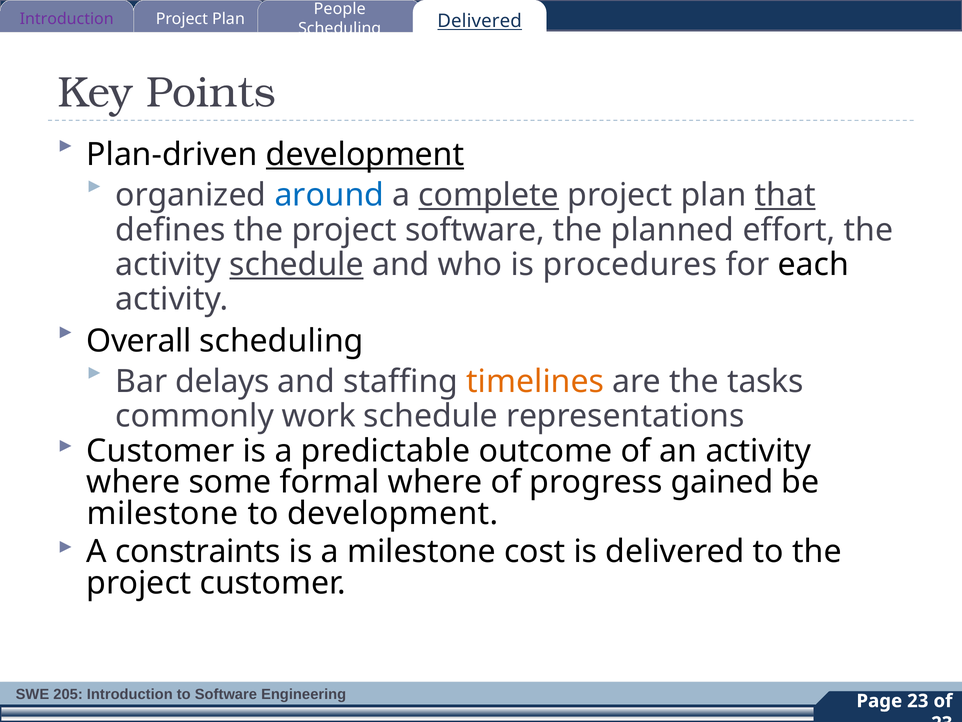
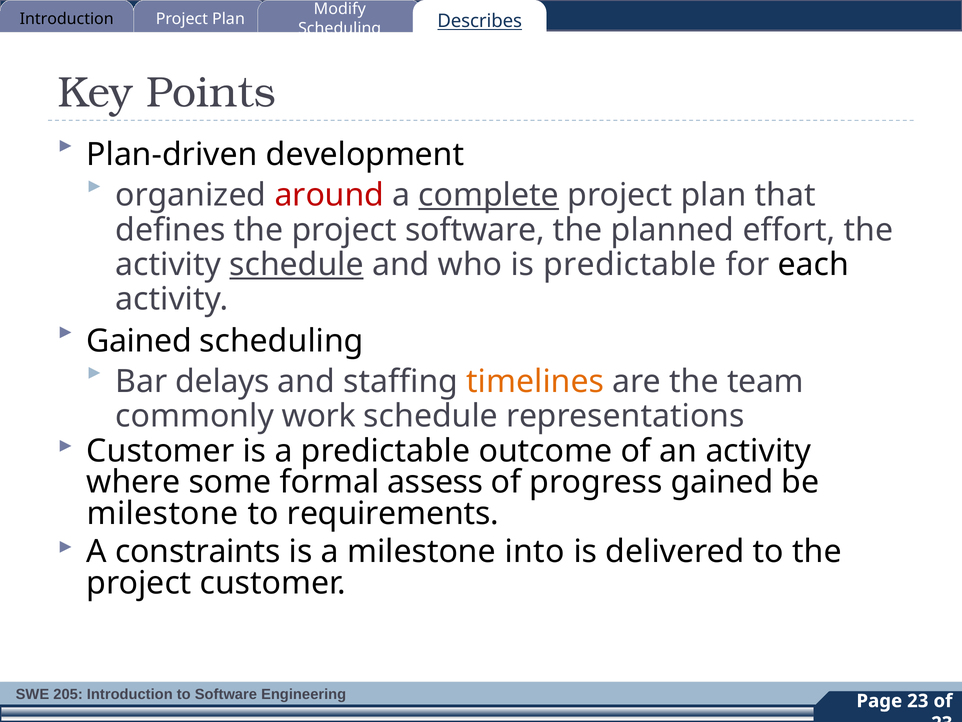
People: People -> Modify (340, 9)
Introduction colour: purple -> black (67, 19)
Scheduling Delivered: Delivered -> Describes (480, 21)
development underline: present -> none (365, 155)
around colour: blue -> red (329, 195)
that underline: present -> none (785, 195)
is procedures: procedures -> predictable (630, 264)
Overall: Overall -> Gained (139, 341)
tasks: tasks -> team (765, 381)
formal where: where -> assess (435, 482)
to development: development -> requirements (393, 513)
cost: cost -> into (535, 551)
